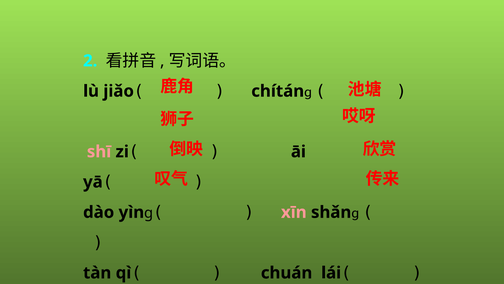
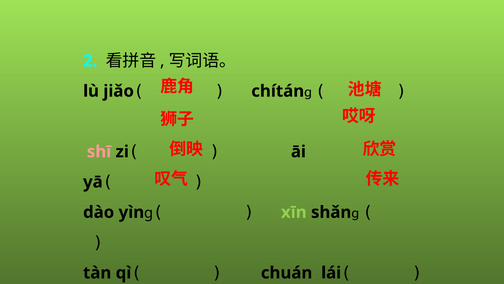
xīn colour: pink -> light green (294, 212)
